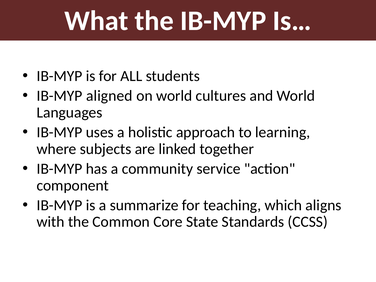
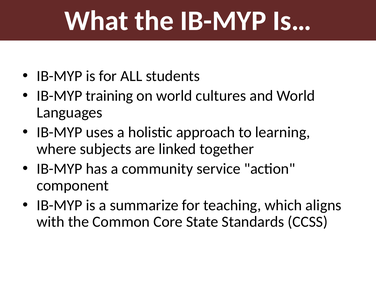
aligned: aligned -> training (109, 96)
